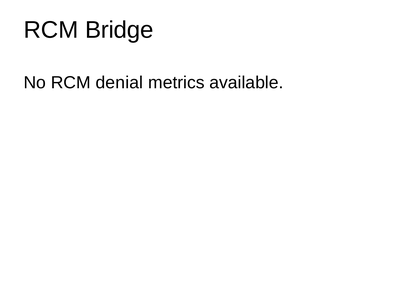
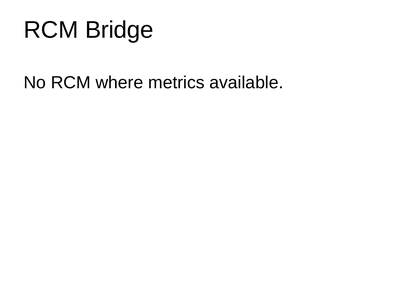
denial: denial -> where (119, 83)
